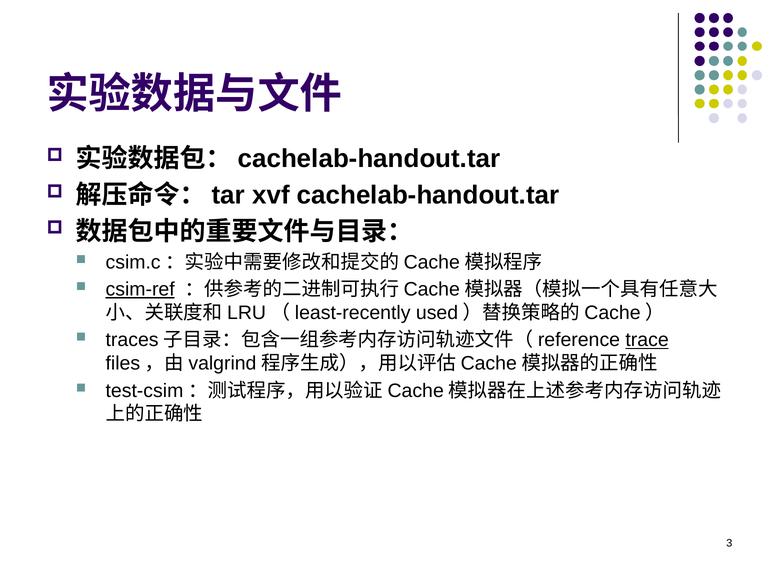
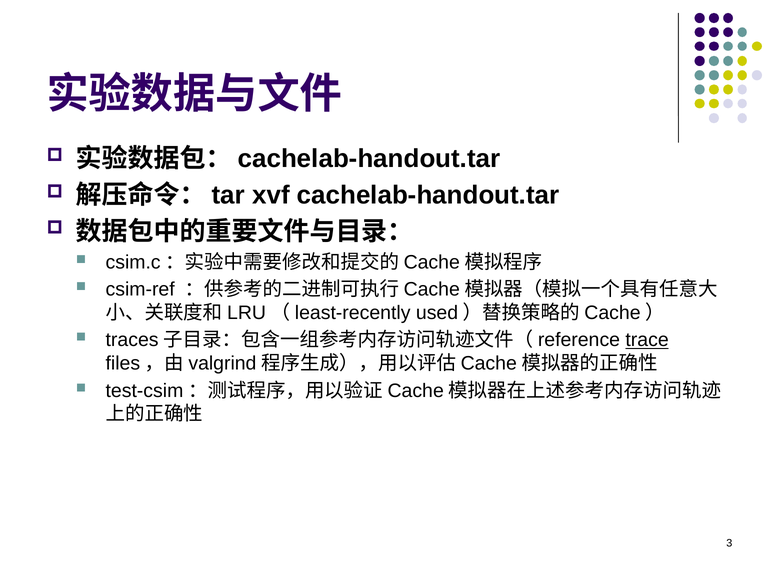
csim-ref underline: present -> none (140, 290)
